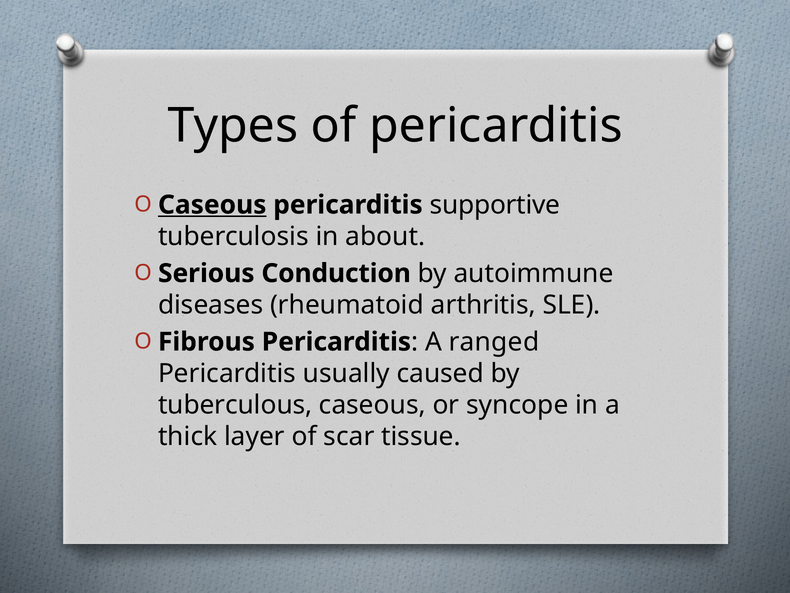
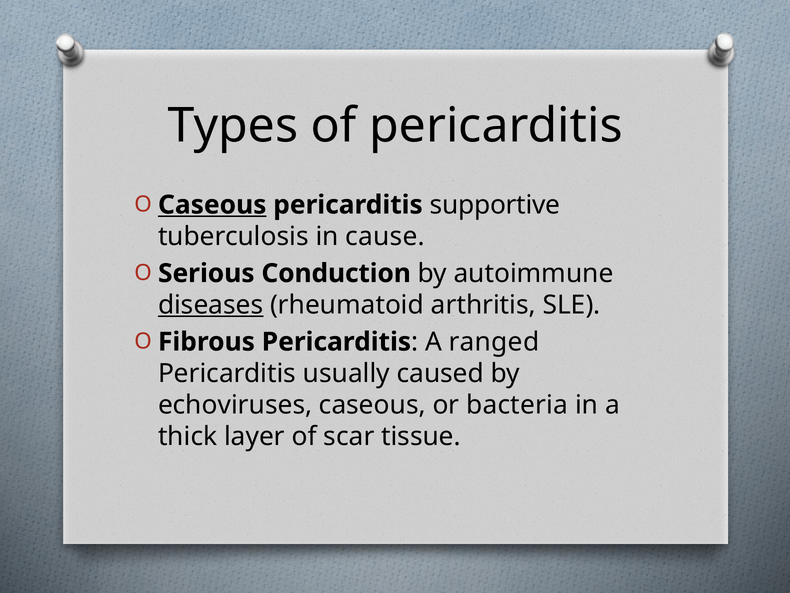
about: about -> cause (385, 236)
diseases underline: none -> present (211, 305)
tuberculous: tuberculous -> echoviruses (235, 405)
syncope: syncope -> bacteria (517, 405)
